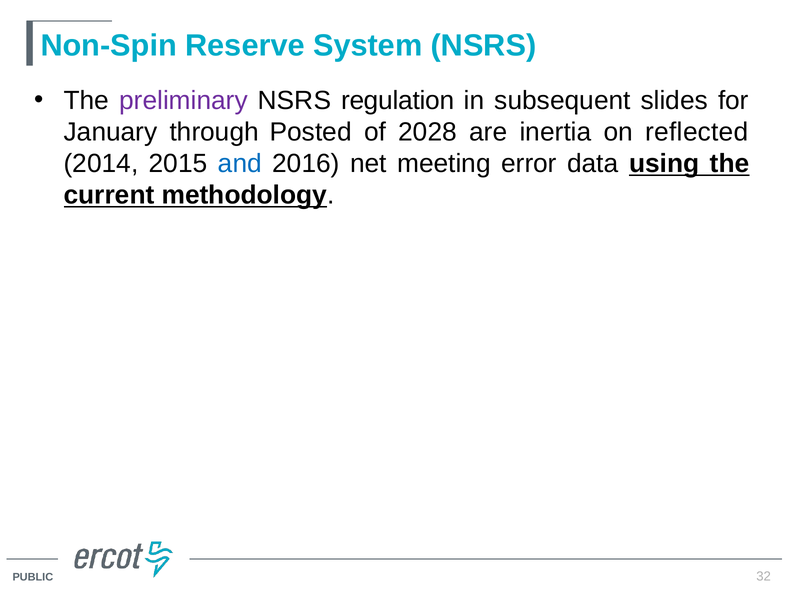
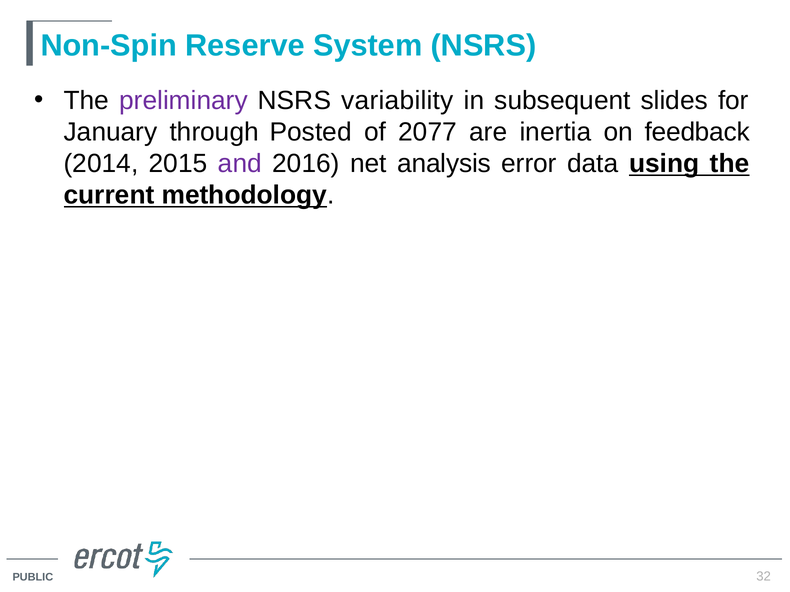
regulation: regulation -> variability (397, 101)
2028: 2028 -> 2077 (428, 132)
reflected: reflected -> feedback (697, 132)
and colour: blue -> purple (240, 164)
meeting: meeting -> analysis (444, 164)
